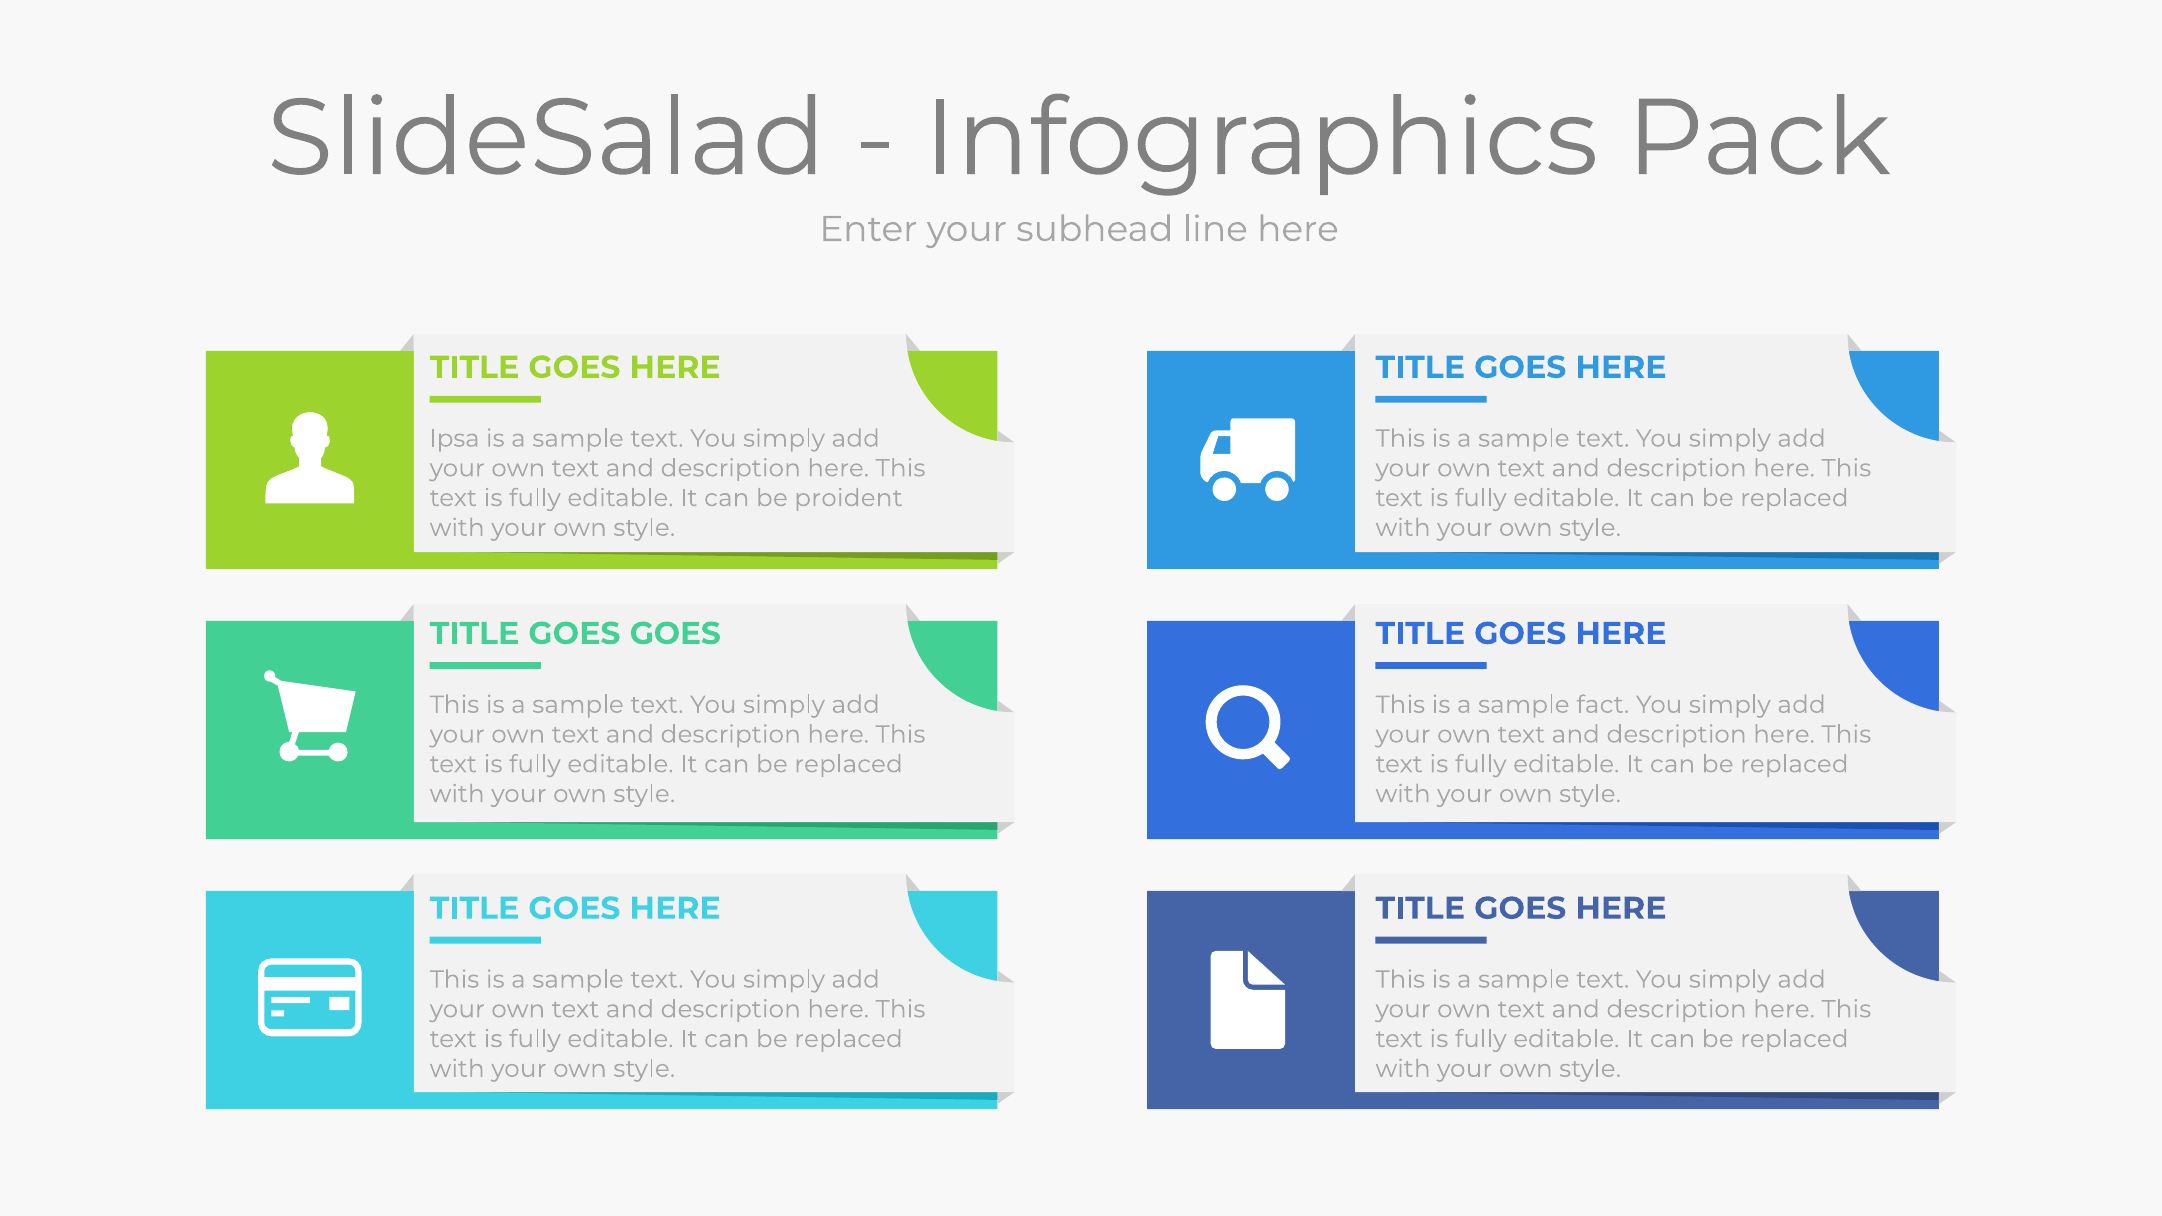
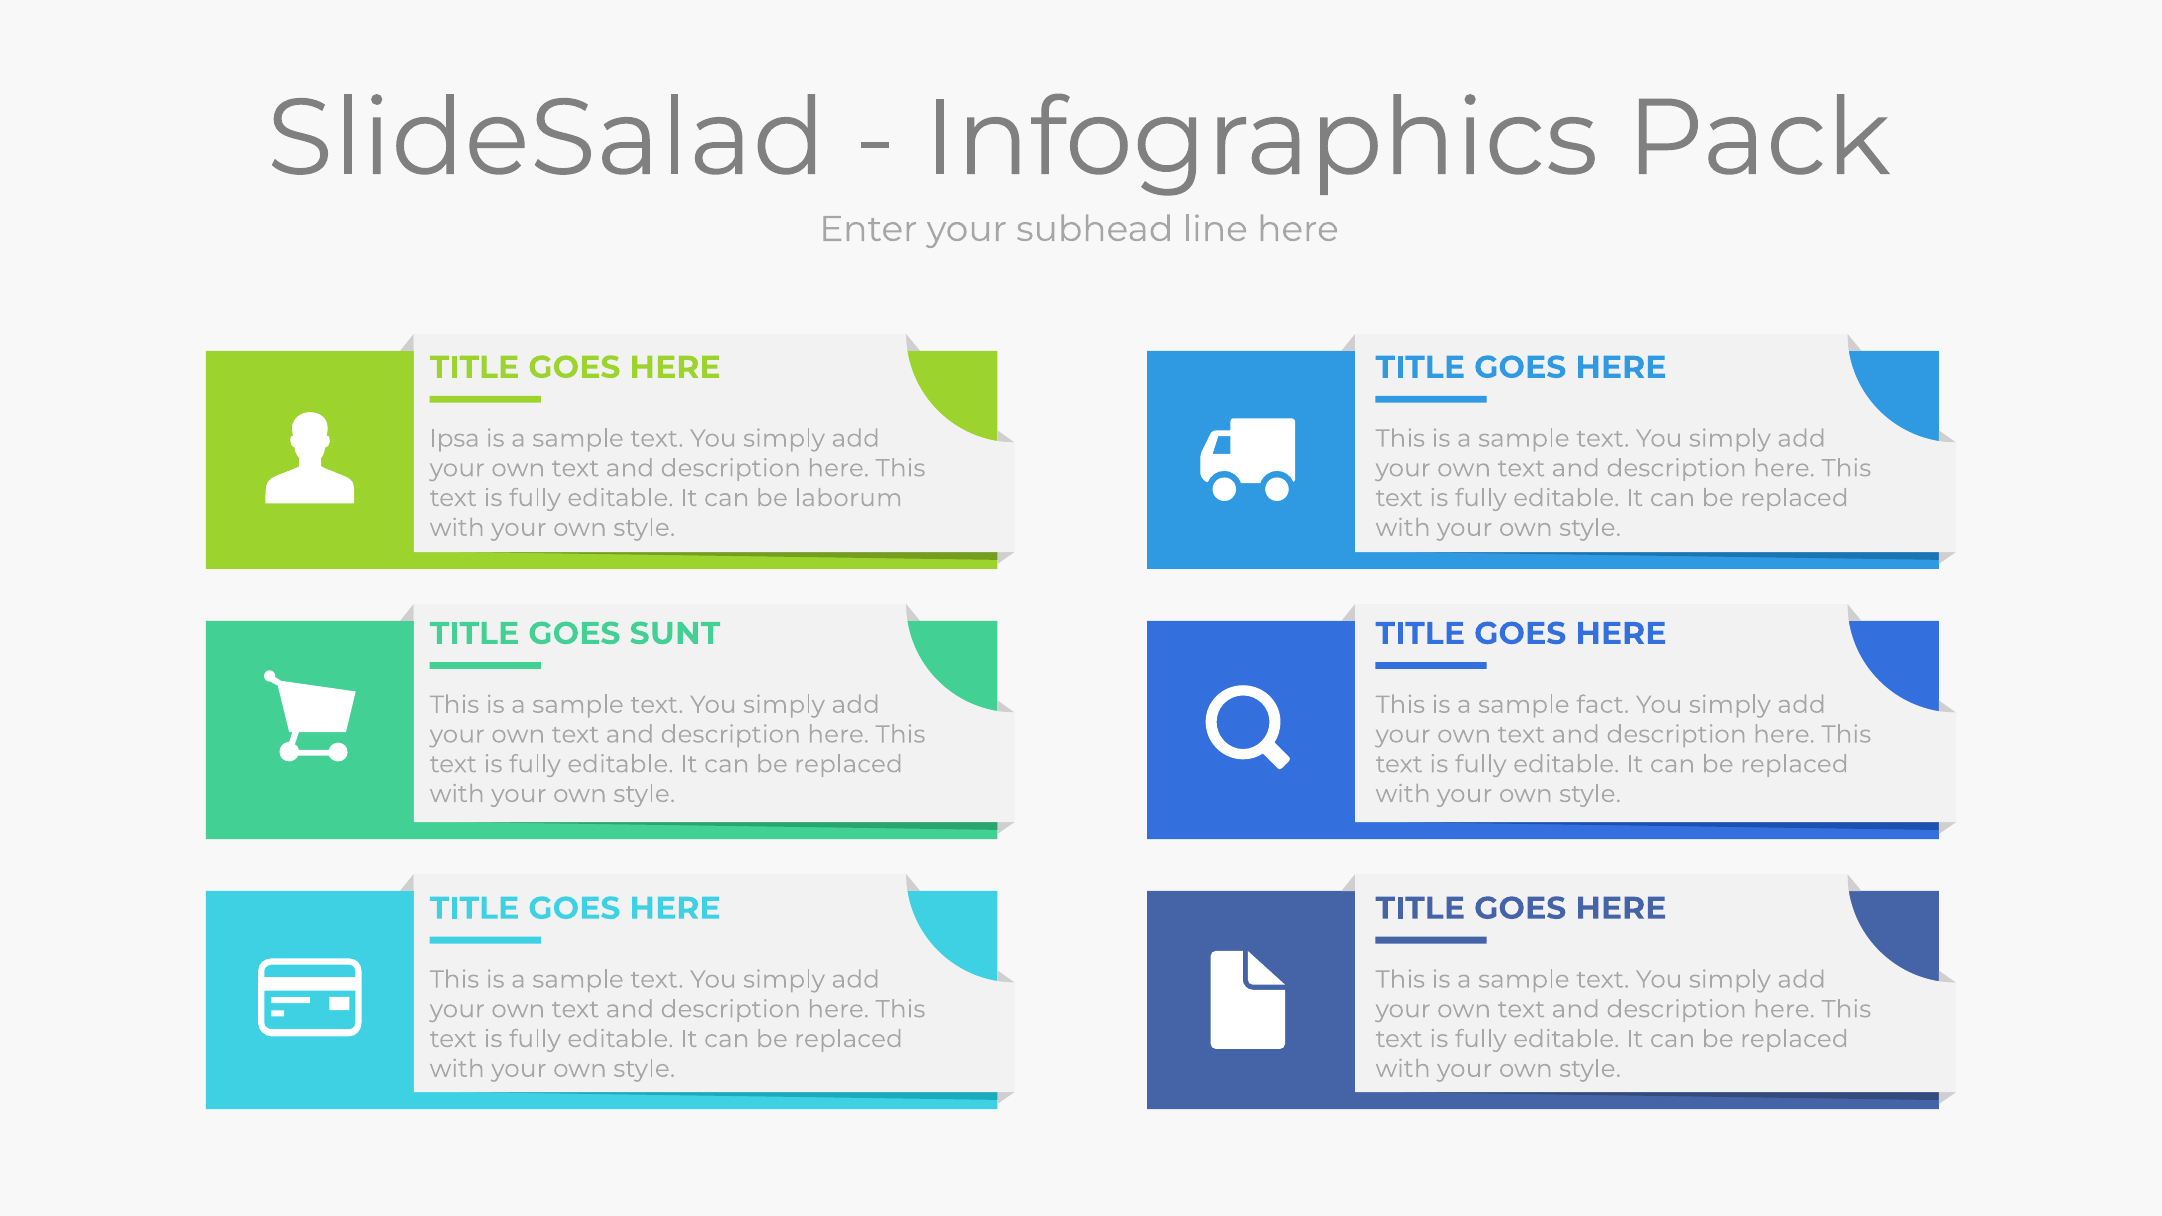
proident: proident -> laborum (848, 498)
GOES GOES: GOES -> SUNT (675, 634)
